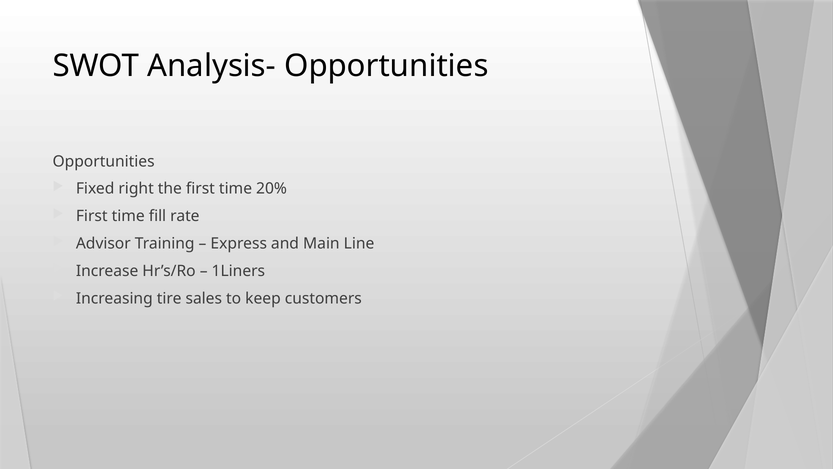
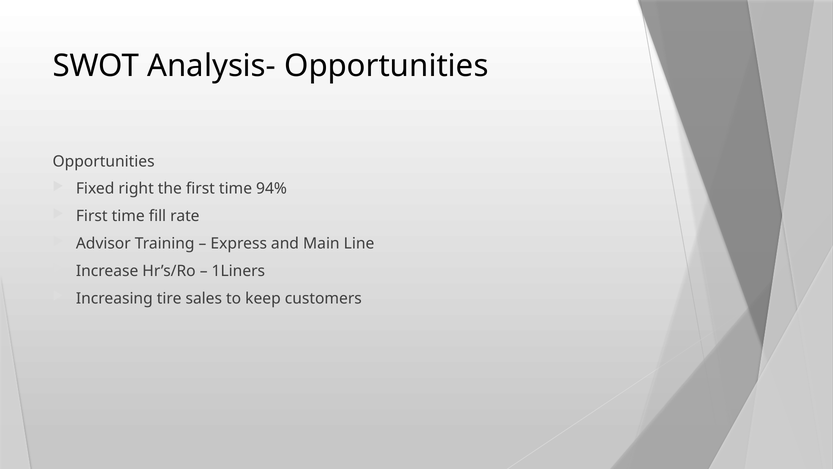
20%: 20% -> 94% (272, 189)
